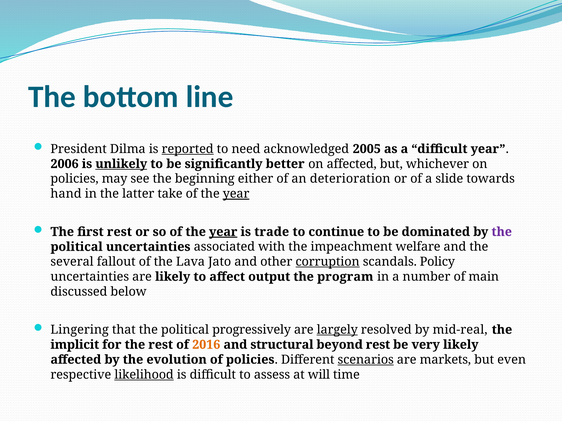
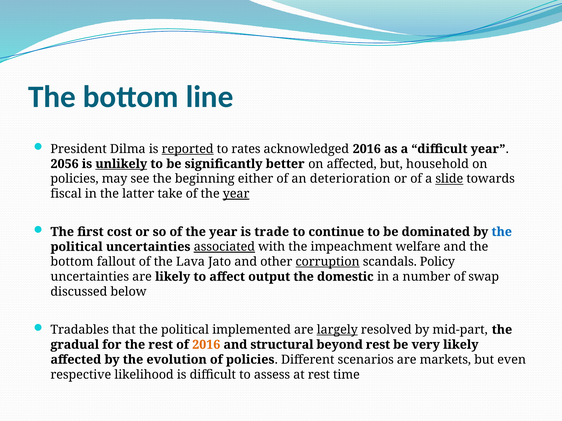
need: need -> rates (246, 149)
acknowledged 2005: 2005 -> 2016 (367, 149)
2006: 2006 -> 2056 (65, 164)
whichever: whichever -> household (437, 164)
slide underline: none -> present (449, 179)
hand: hand -> fiscal (66, 194)
first rest: rest -> cost (119, 232)
year underline: present -> none (223, 232)
the colour: purple -> blue (502, 232)
associated underline: none -> present (224, 247)
several: several -> bottom (72, 262)
program: program -> domestic (345, 277)
main: main -> swap (484, 277)
Lingering: Lingering -> Tradables (80, 330)
progressively: progressively -> implemented (252, 330)
mid-real: mid-real -> mid-part (460, 330)
implicit: implicit -> gradual (75, 345)
scenarios underline: present -> none (366, 360)
likelihood underline: present -> none (144, 375)
at will: will -> rest (319, 375)
